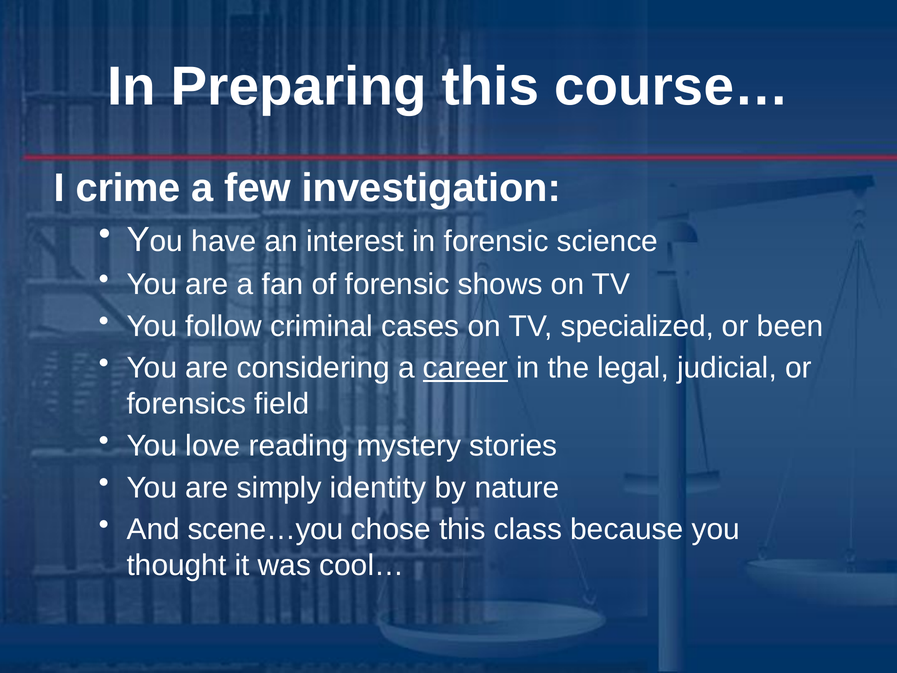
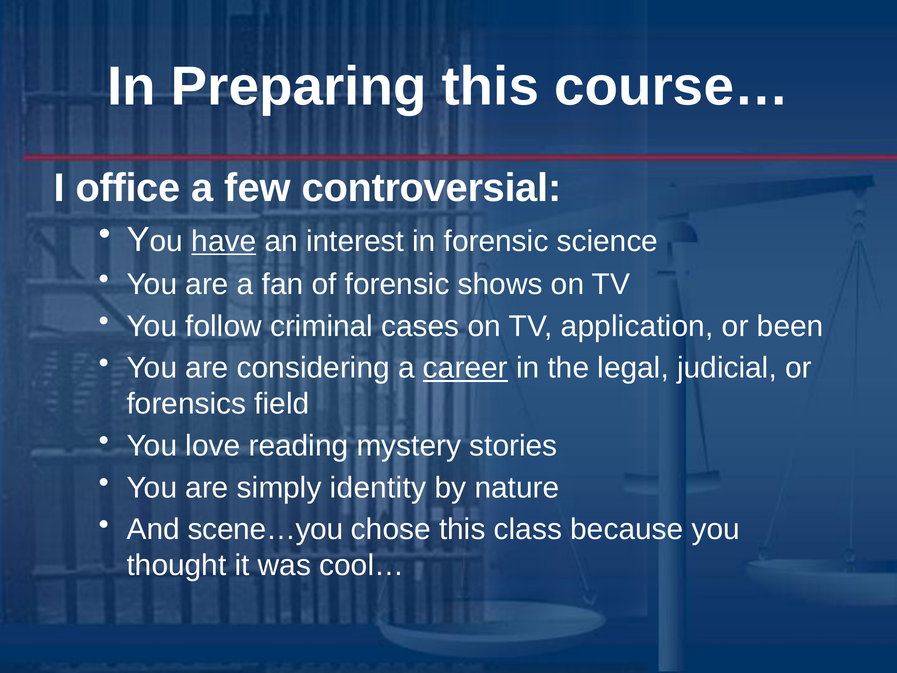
crime: crime -> office (128, 188)
investigation: investigation -> controversial (432, 188)
have underline: none -> present (224, 241)
specialized: specialized -> application (637, 326)
